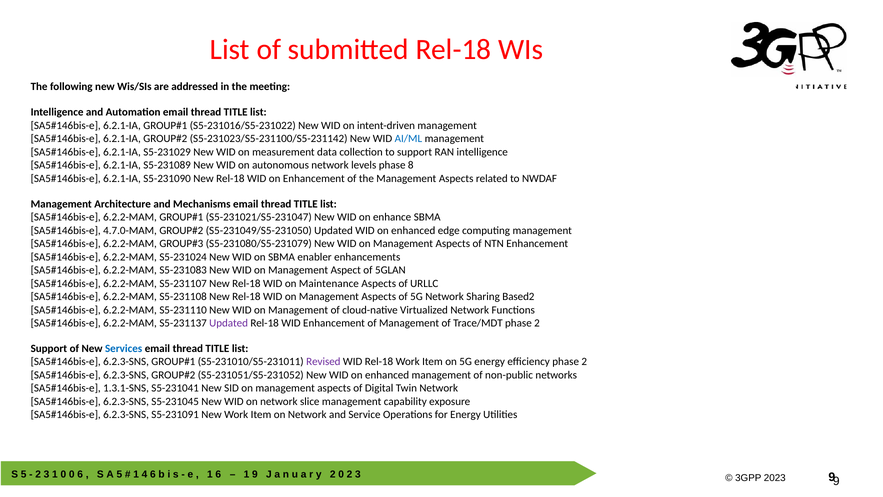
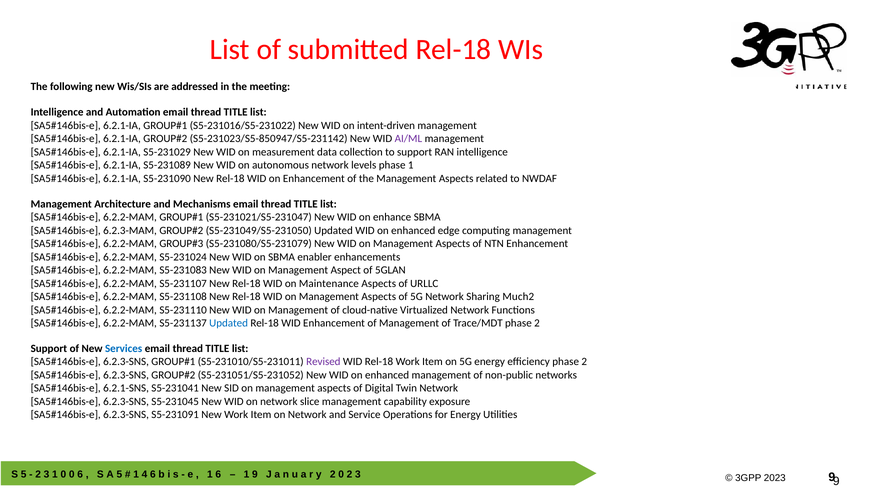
S5-231023/S5-231100/S5-231142: S5-231023/S5-231100/S5-231142 -> S5-231023/S5-850947/S5-231142 (269, 139)
AI/ML colour: blue -> purple (408, 139)
phase 8: 8 -> 1 (411, 165)
4.7.0-MAM: 4.7.0-MAM -> 6.2.3-MAM (130, 230)
Based2: Based2 -> Much2 (518, 296)
Updated colour: purple -> blue (229, 323)
1.3.1-SNS: 1.3.1-SNS -> 6.2.1-SNS (126, 388)
